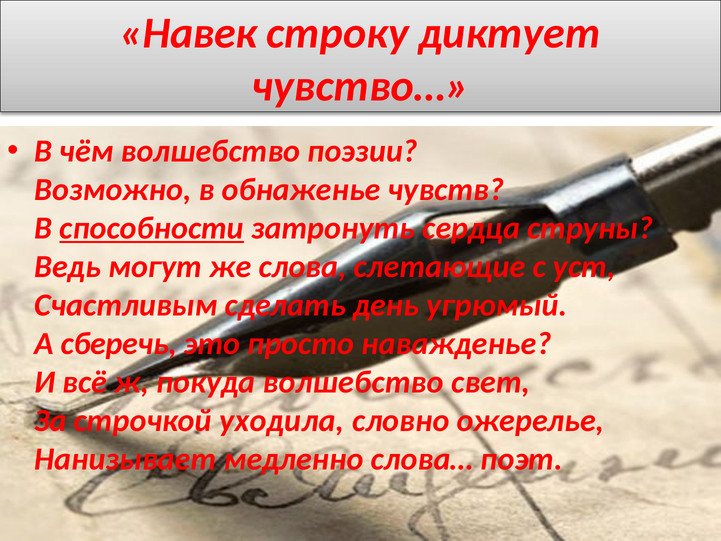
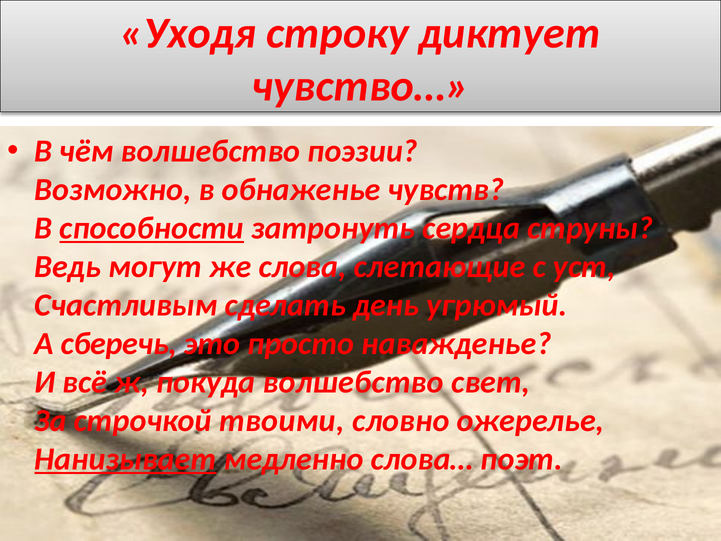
Навек: Навек -> Уходя (188, 33)
уходила: уходила -> твоими (282, 420)
Нанизывает underline: none -> present (125, 459)
